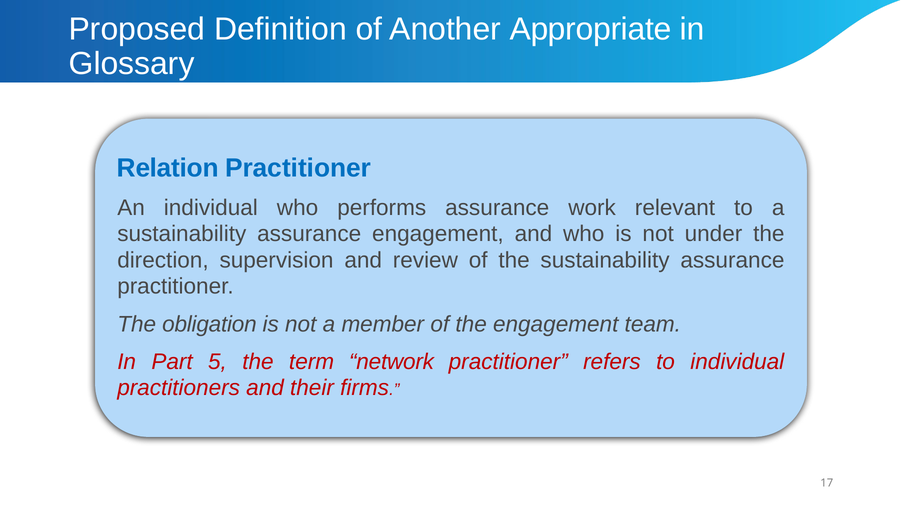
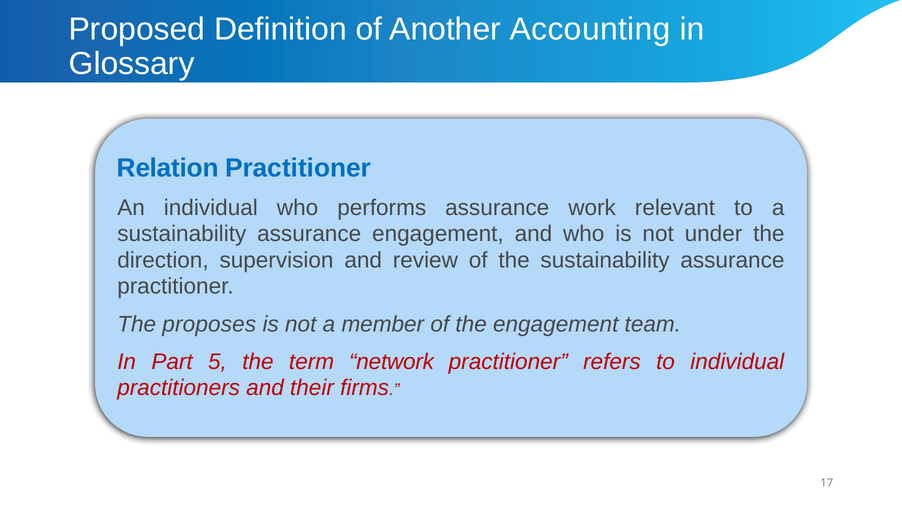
Appropriate: Appropriate -> Accounting (590, 29)
obligation: obligation -> proposes (209, 324)
